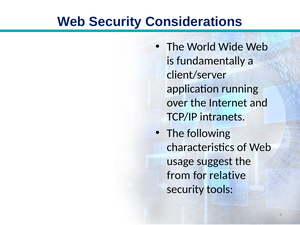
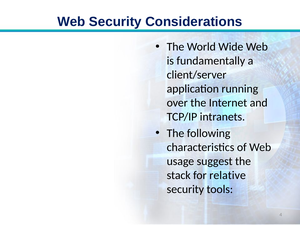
from: from -> stack (179, 175)
